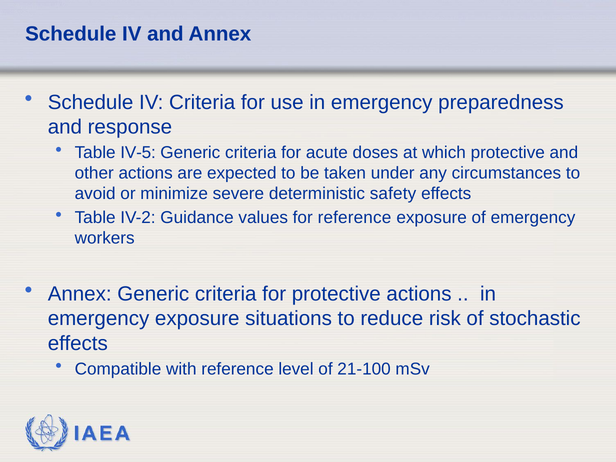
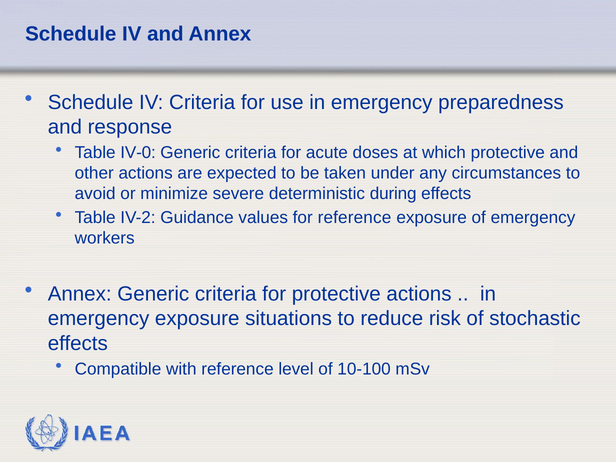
IV-5: IV-5 -> IV-0 (138, 153)
safety: safety -> during (393, 194)
21-100: 21-100 -> 10-100 (364, 369)
